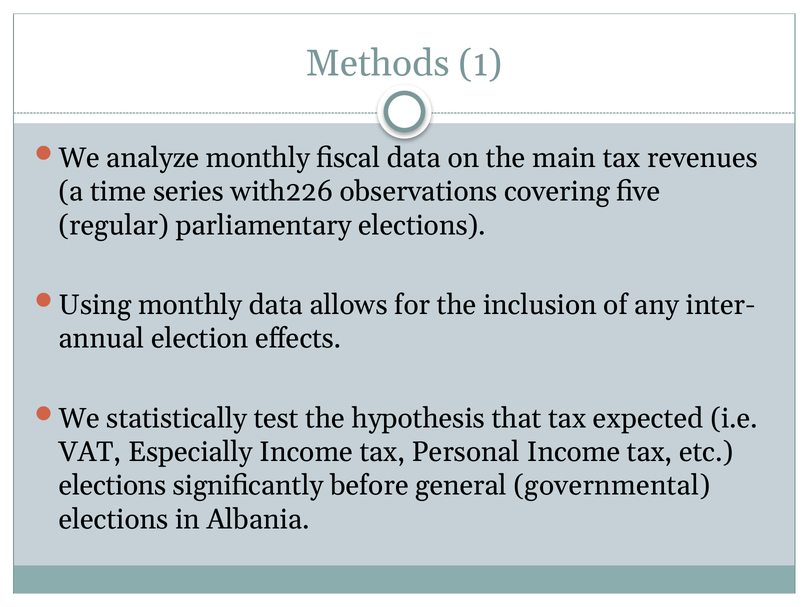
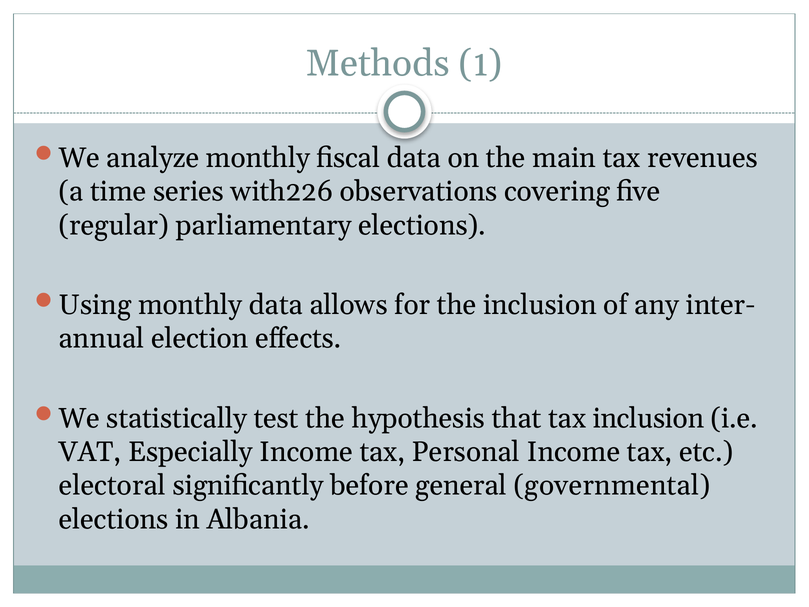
tax expected: expected -> inclusion (649, 418)
elections: elections -> electoral (112, 486)
